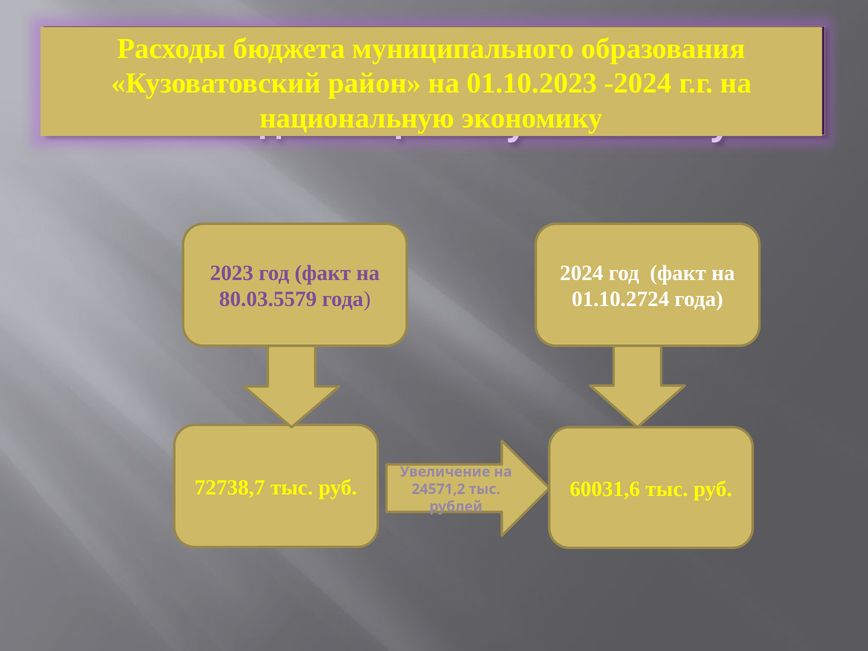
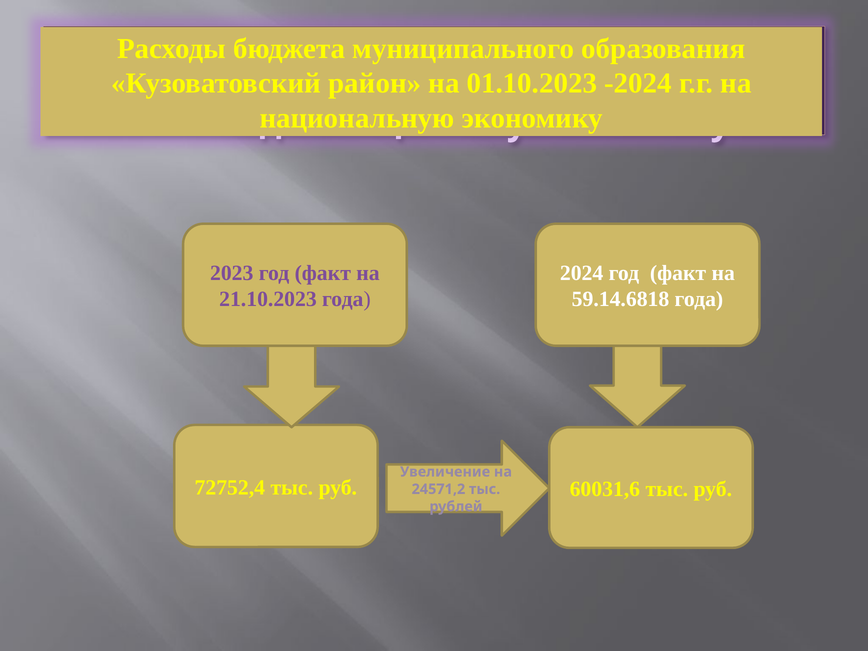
80.03.5579: 80.03.5579 -> 21.10.2023 (268, 299)
01.10.2724: 01.10.2724 -> 59.14.6818 (621, 299)
72738,7: 72738,7 -> 72752,4 (230, 487)
